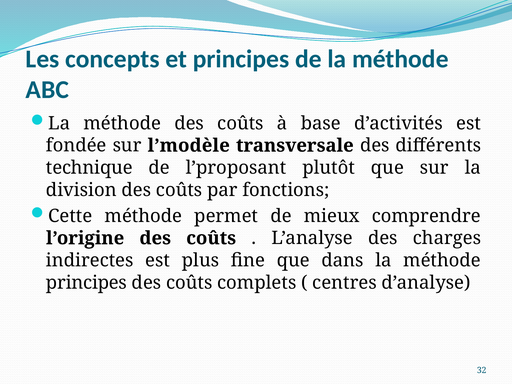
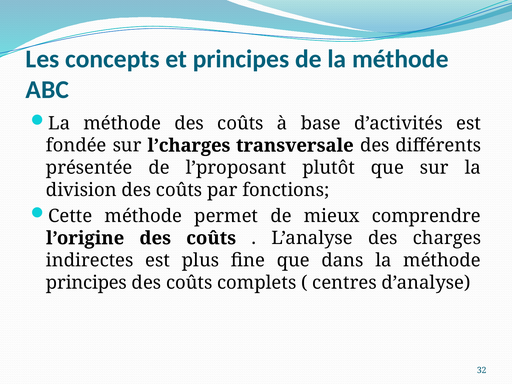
l’modèle: l’modèle -> l’charges (189, 146)
technique: technique -> présentée (89, 168)
